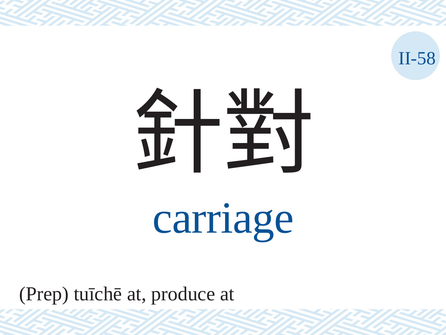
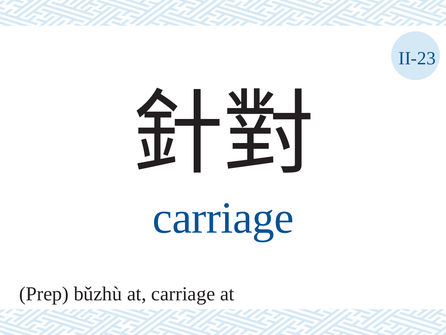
II-58: II-58 -> II-23 (417, 58)
tuīchē: tuīchē -> bǔzhù (98, 293)
at produce: produce -> carriage (183, 293)
